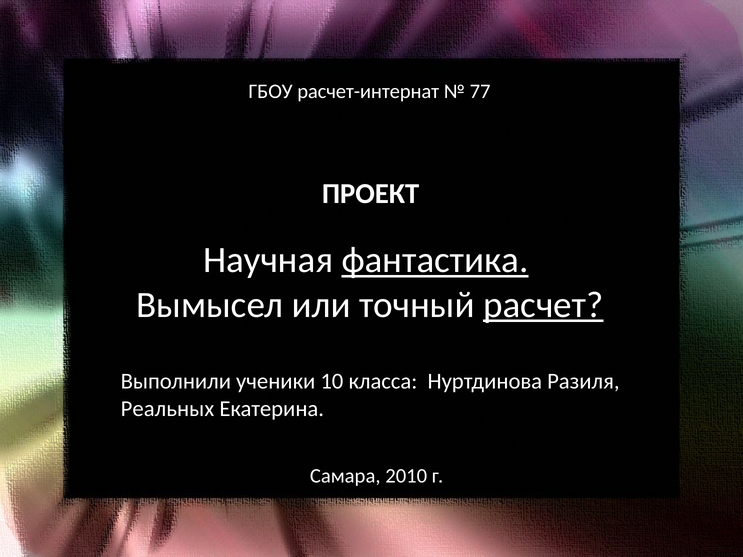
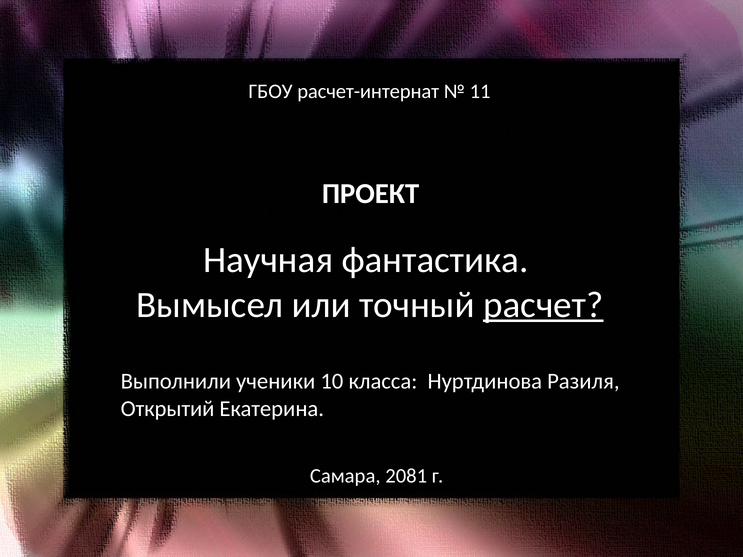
77: 77 -> 11 (480, 91)
фантастика underline: present -> none (435, 260)
Реальных: Реальных -> Открытий (168, 409)
2010: 2010 -> 2081 (406, 476)
